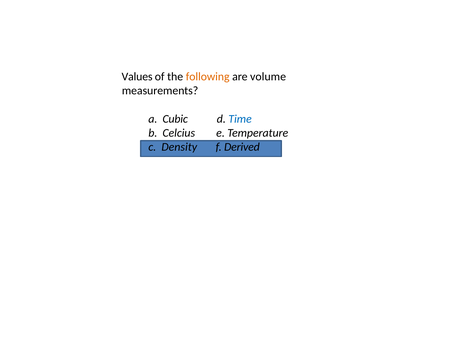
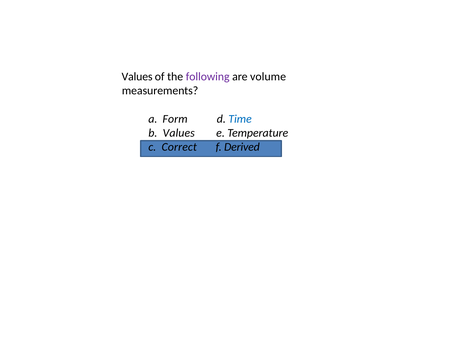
following colour: orange -> purple (208, 77)
Cubic: Cubic -> Form (175, 119)
b Celcius: Celcius -> Values (179, 133)
Density: Density -> Correct (179, 147)
